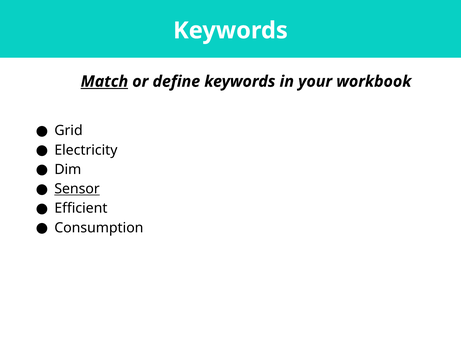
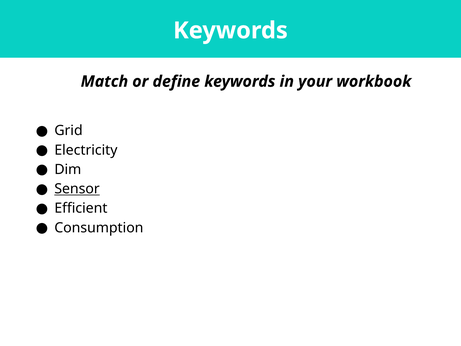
Match underline: present -> none (104, 81)
